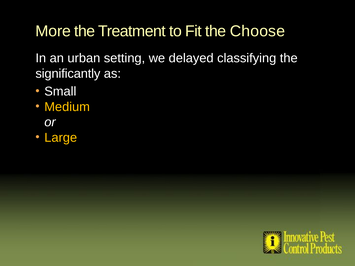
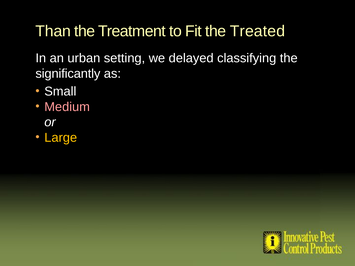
More: More -> Than (53, 31)
Choose: Choose -> Treated (257, 31)
Medium colour: yellow -> pink (67, 107)
